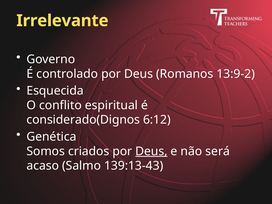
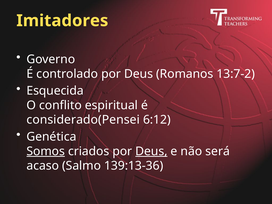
Irrelevante: Irrelevante -> Imitadores (62, 21)
13:9-2: 13:9-2 -> 13:7-2 (236, 74)
considerado(Dignos: considerado(Dignos -> considerado(Pensei (83, 120)
Somos underline: none -> present (46, 151)
139:13-43: 139:13-43 -> 139:13-36 (134, 166)
